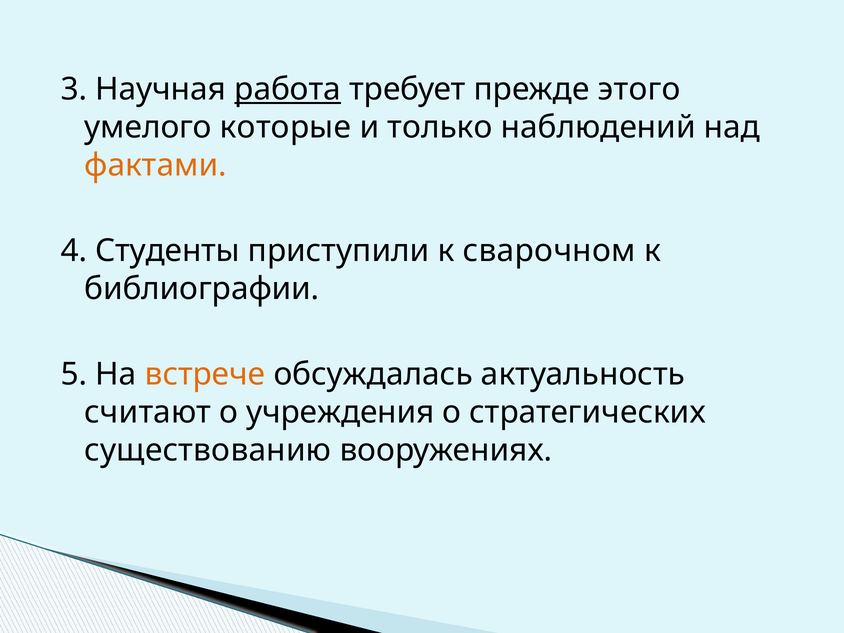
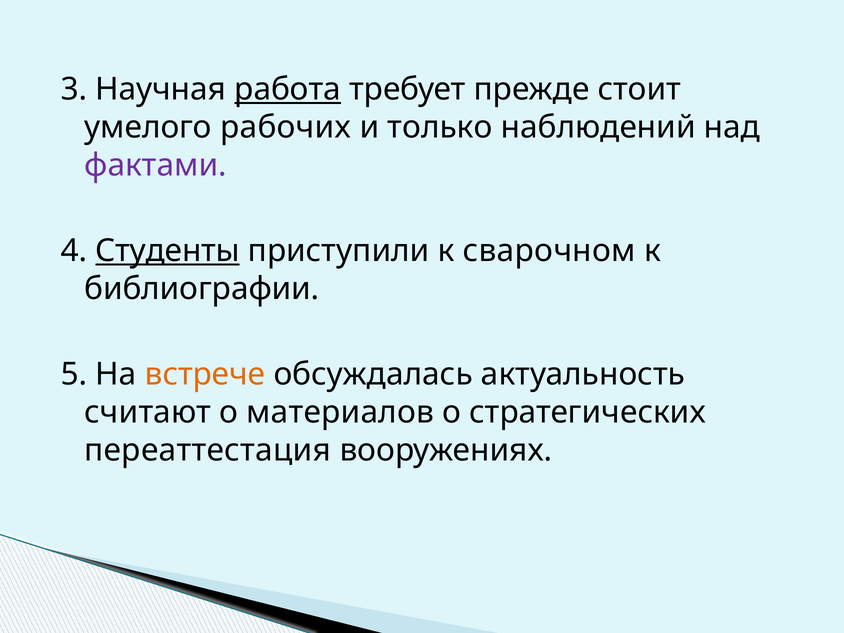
этого: этого -> стоит (639, 89)
которые: которые -> рабочих (286, 127)
фактами colour: orange -> purple (155, 165)
Студенты underline: none -> present (168, 251)
учреждения: учреждения -> материалов (340, 412)
существованию: существованию -> переаттестация (208, 450)
